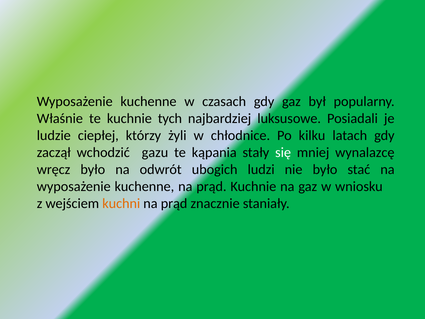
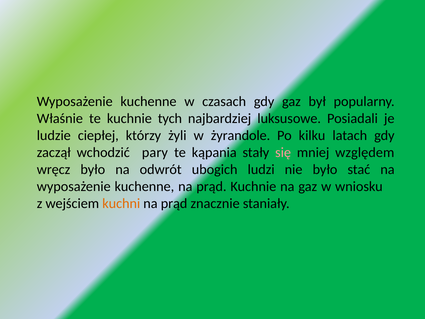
chłodnice: chłodnice -> żyrandole (241, 135)
gazu: gazu -> pary (155, 152)
się colour: white -> pink (283, 152)
wynalazcę: wynalazcę -> względem (365, 152)
